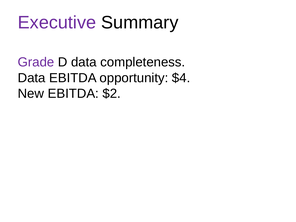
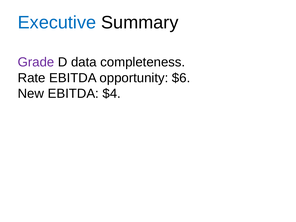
Executive colour: purple -> blue (57, 22)
Data: Data -> Rate (32, 78)
$4: $4 -> $6 (181, 78)
$2: $2 -> $4 (112, 94)
